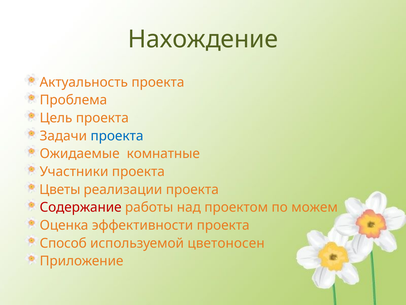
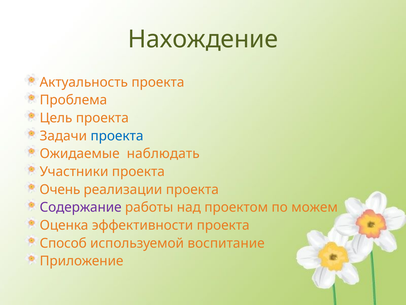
комнатные: комнатные -> наблюдать (163, 154)
Цветы: Цветы -> Очень (60, 189)
Содержание colour: red -> purple (81, 207)
цветоносен: цветоносен -> воспитание (226, 243)
